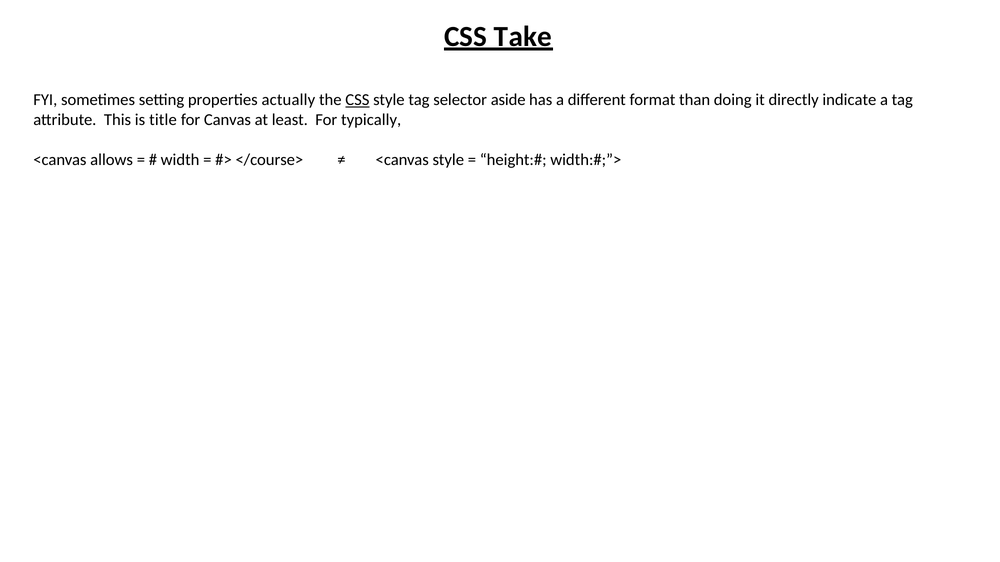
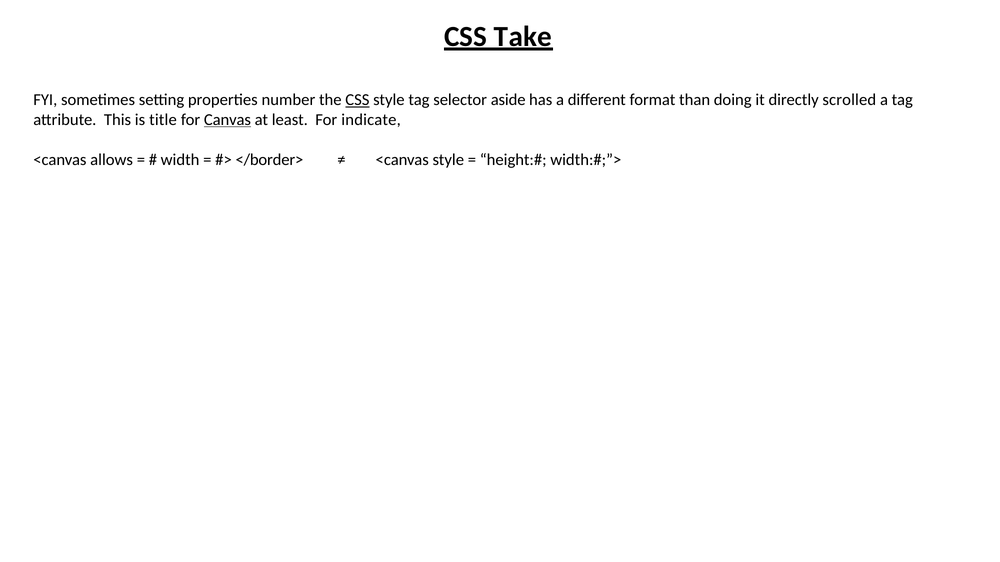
actually: actually -> number (288, 100)
indicate: indicate -> scrolled (849, 100)
Canvas underline: none -> present (227, 120)
typically: typically -> indicate (371, 120)
</course>: </course> -> </border> (269, 160)
